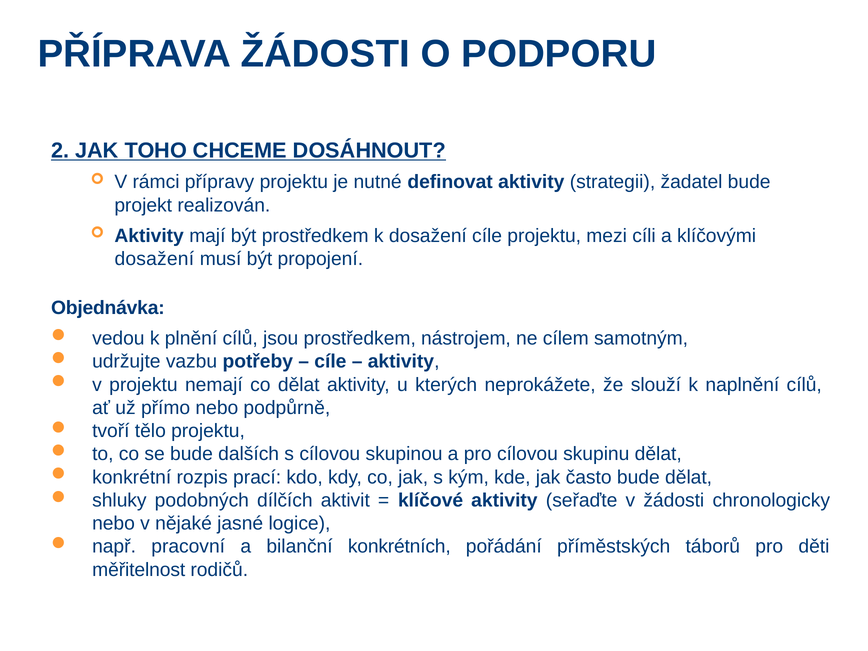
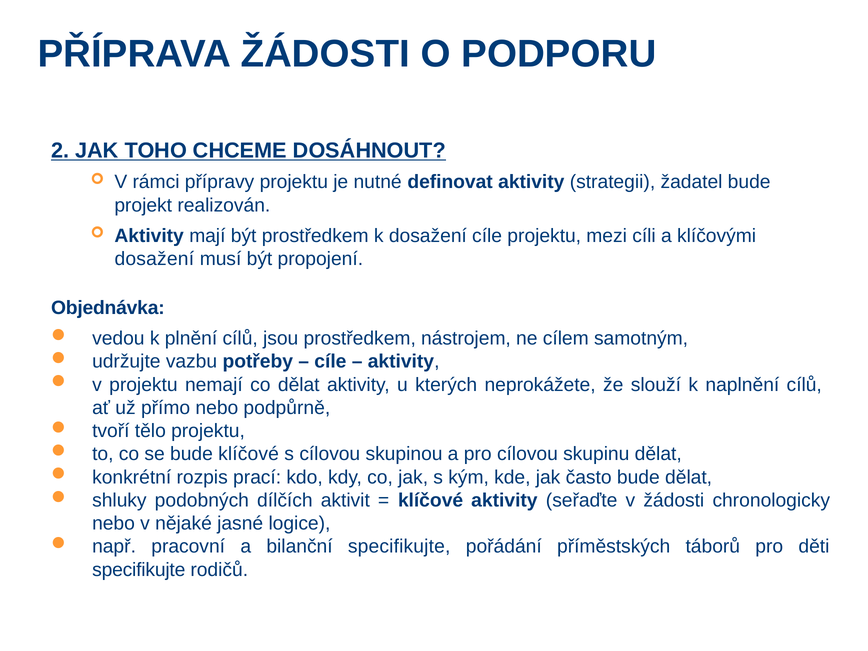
bude dalších: dalších -> klíčové (249, 454)
bilanční konkrétních: konkrétních -> specifikujte (399, 547)
měřitelnost: měřitelnost -> specifikujte (139, 570)
